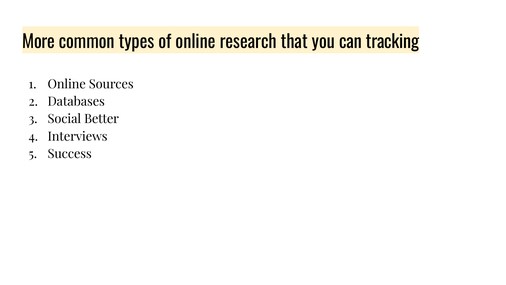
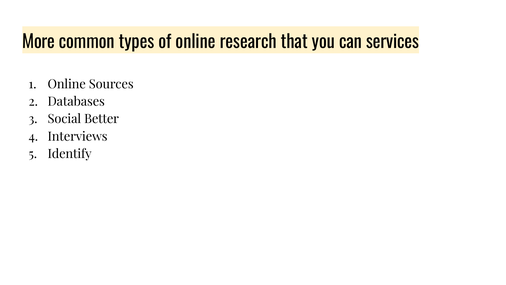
tracking: tracking -> services (393, 42)
Success: Success -> Identify (70, 154)
